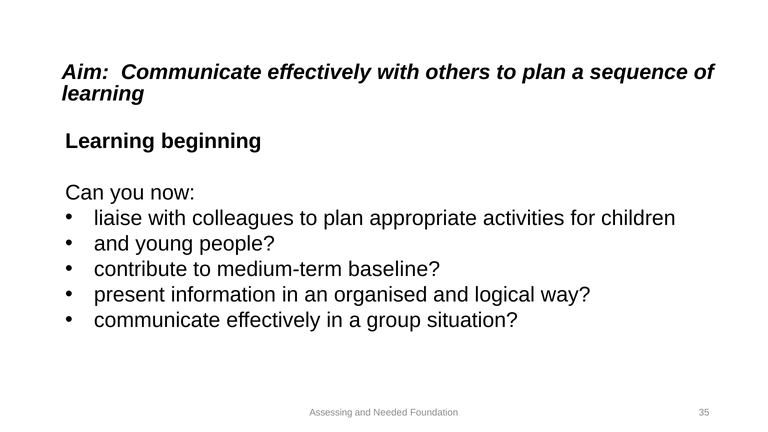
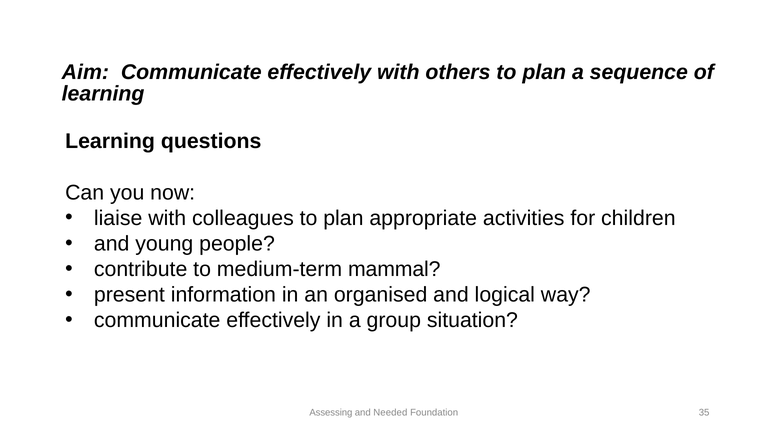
beginning: beginning -> questions (211, 141)
baseline: baseline -> mammal (394, 269)
